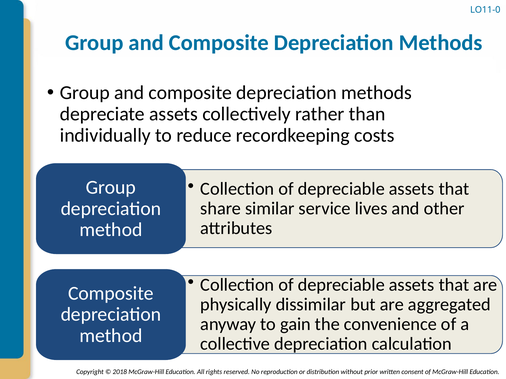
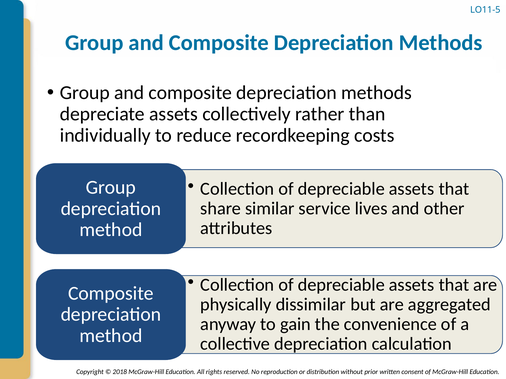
LO11-0: LO11-0 -> LO11-5 (485, 10)
